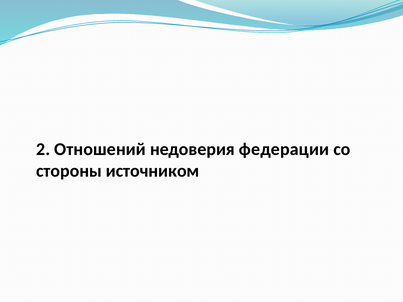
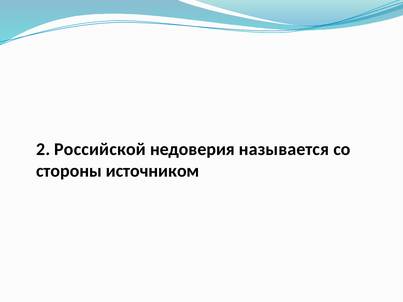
Отношений: Отношений -> Российской (100, 149)
федерации: федерации -> называется (284, 149)
